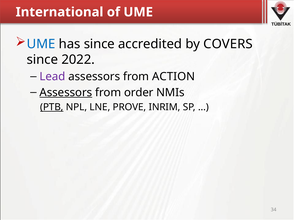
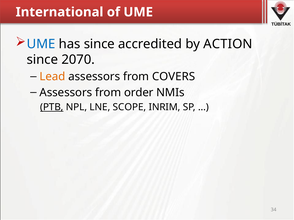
COVERS: COVERS -> ACTION (228, 44)
2022: 2022 -> 2070 (78, 60)
Lead colour: purple -> orange (52, 77)
ACTION: ACTION -> COVERS (174, 77)
Assessors underline: present -> none (66, 93)
PROVE: PROVE -> SCOPE (129, 107)
